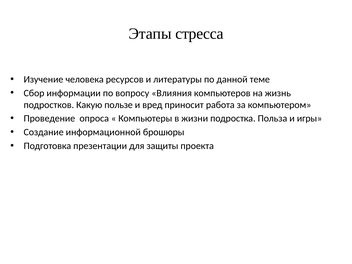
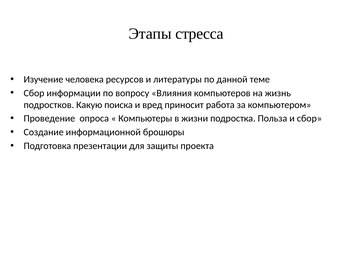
пользе: пользе -> поиска (119, 105)
и игры: игры -> сбор (309, 119)
